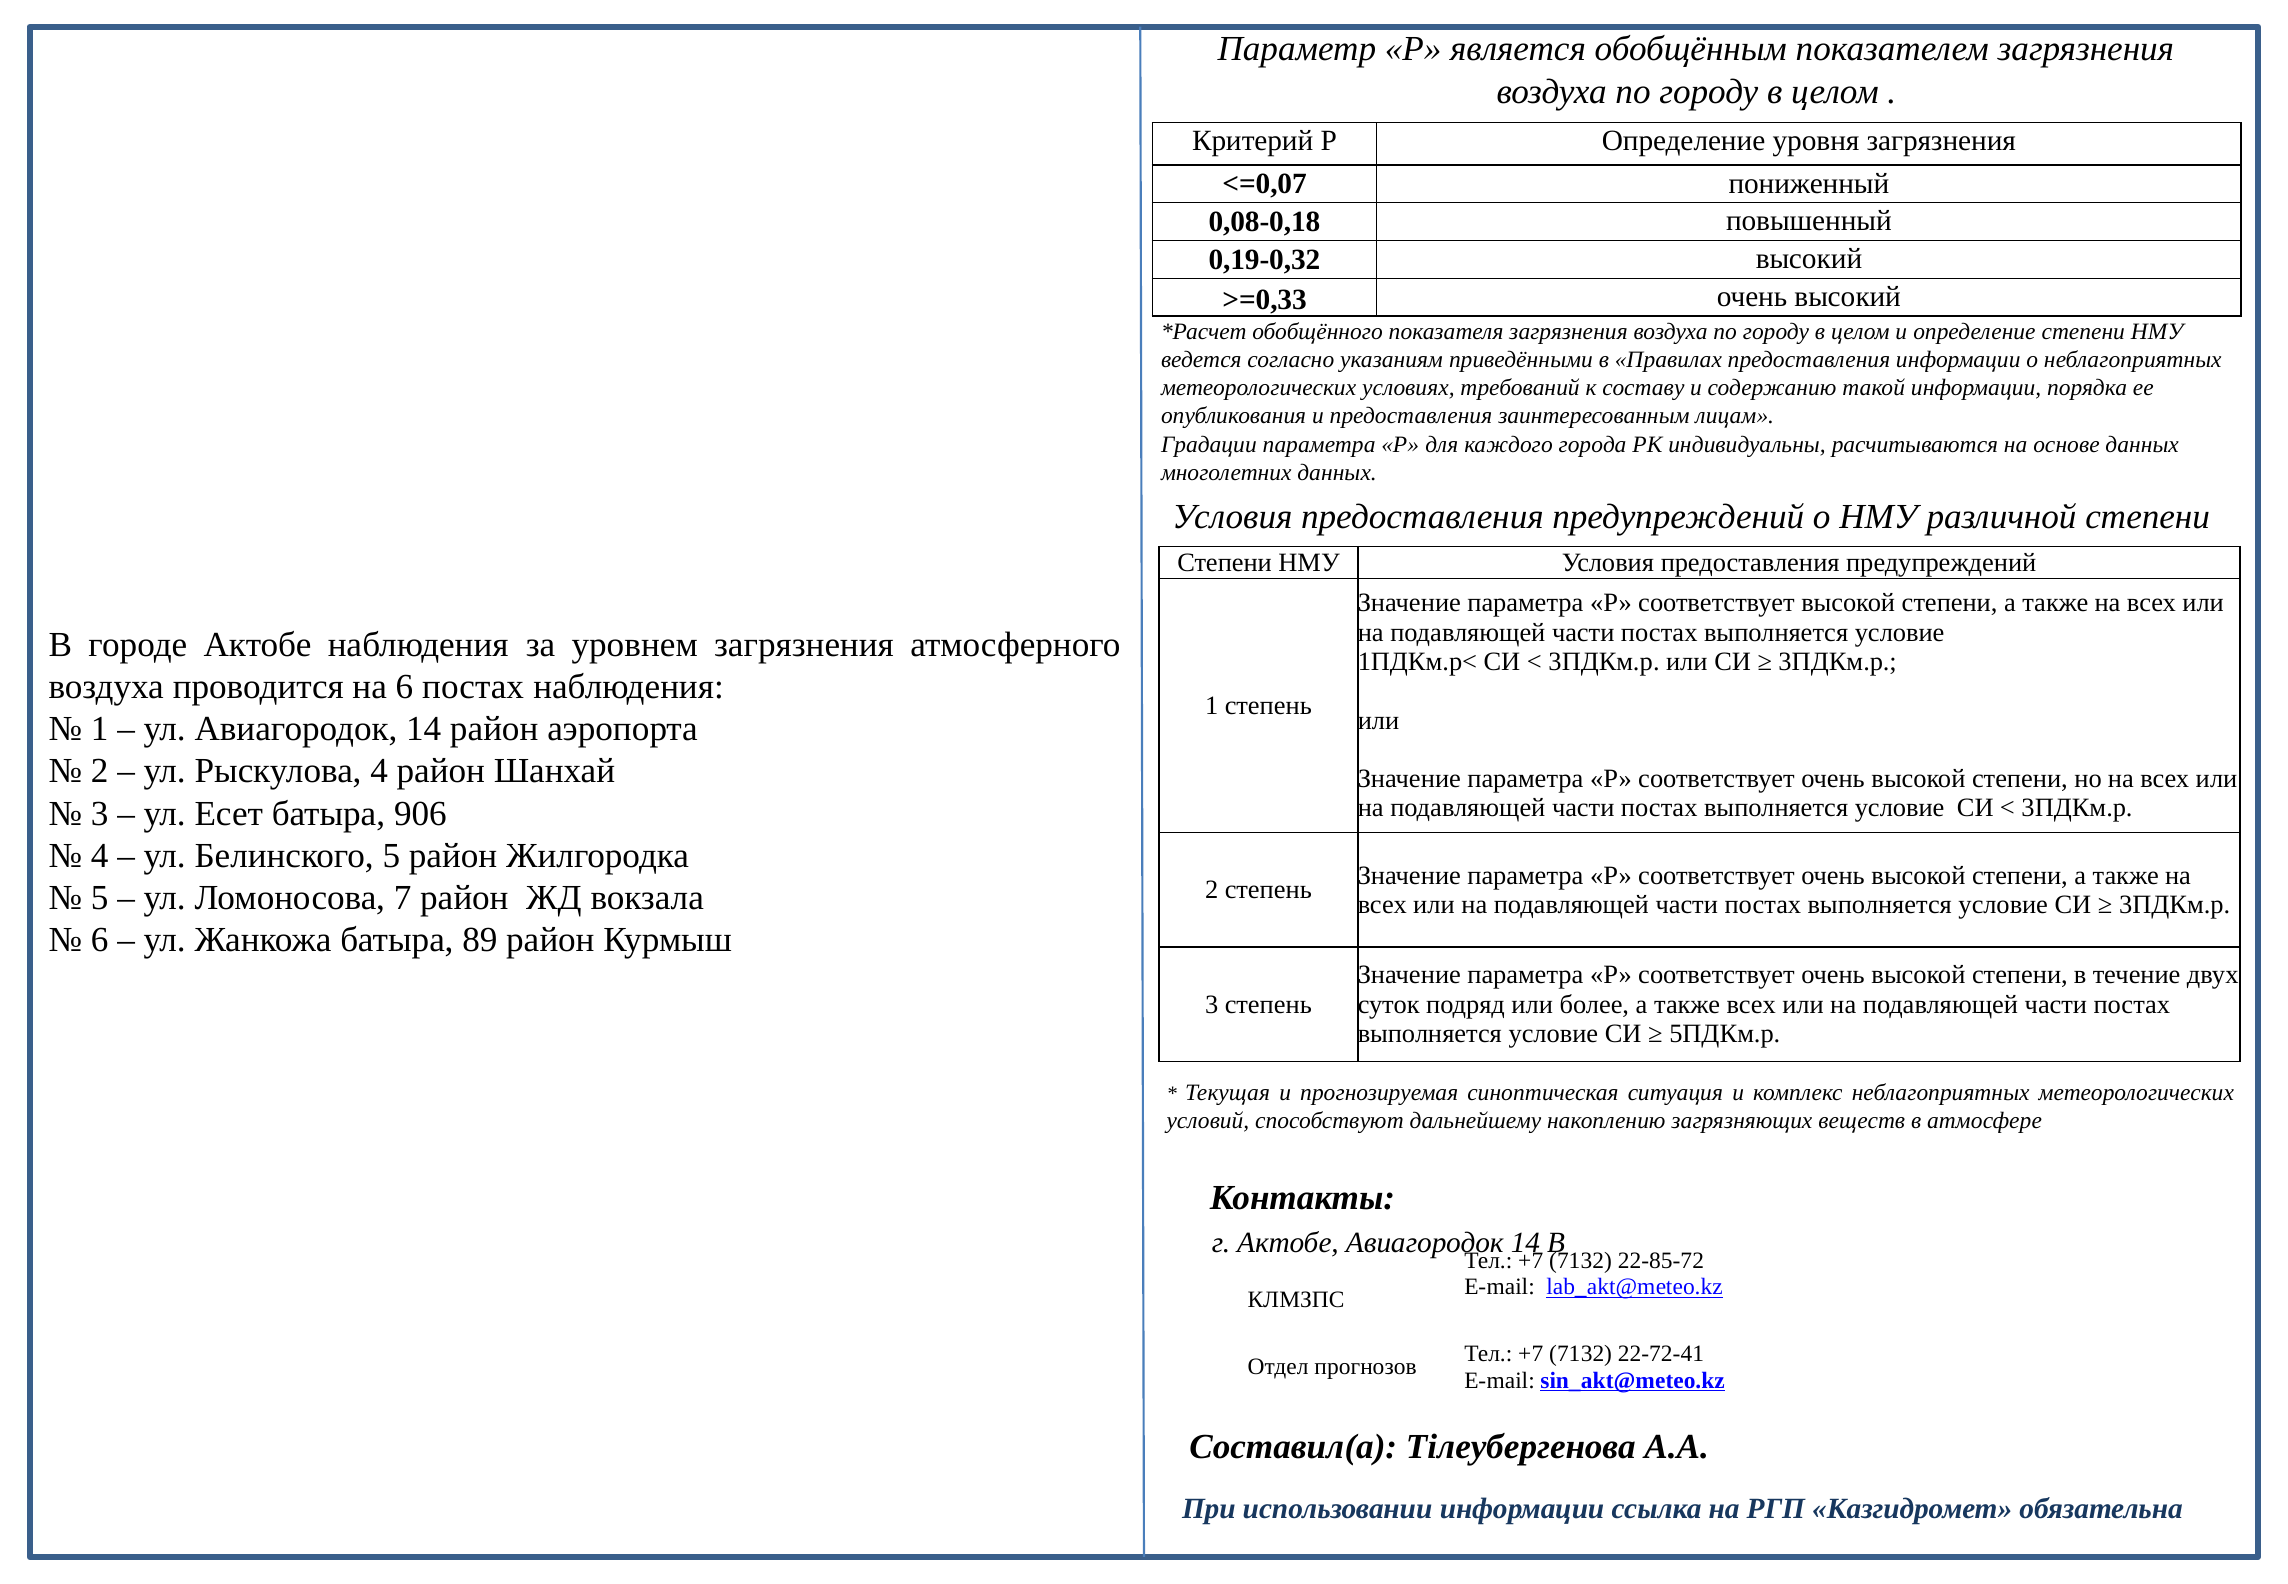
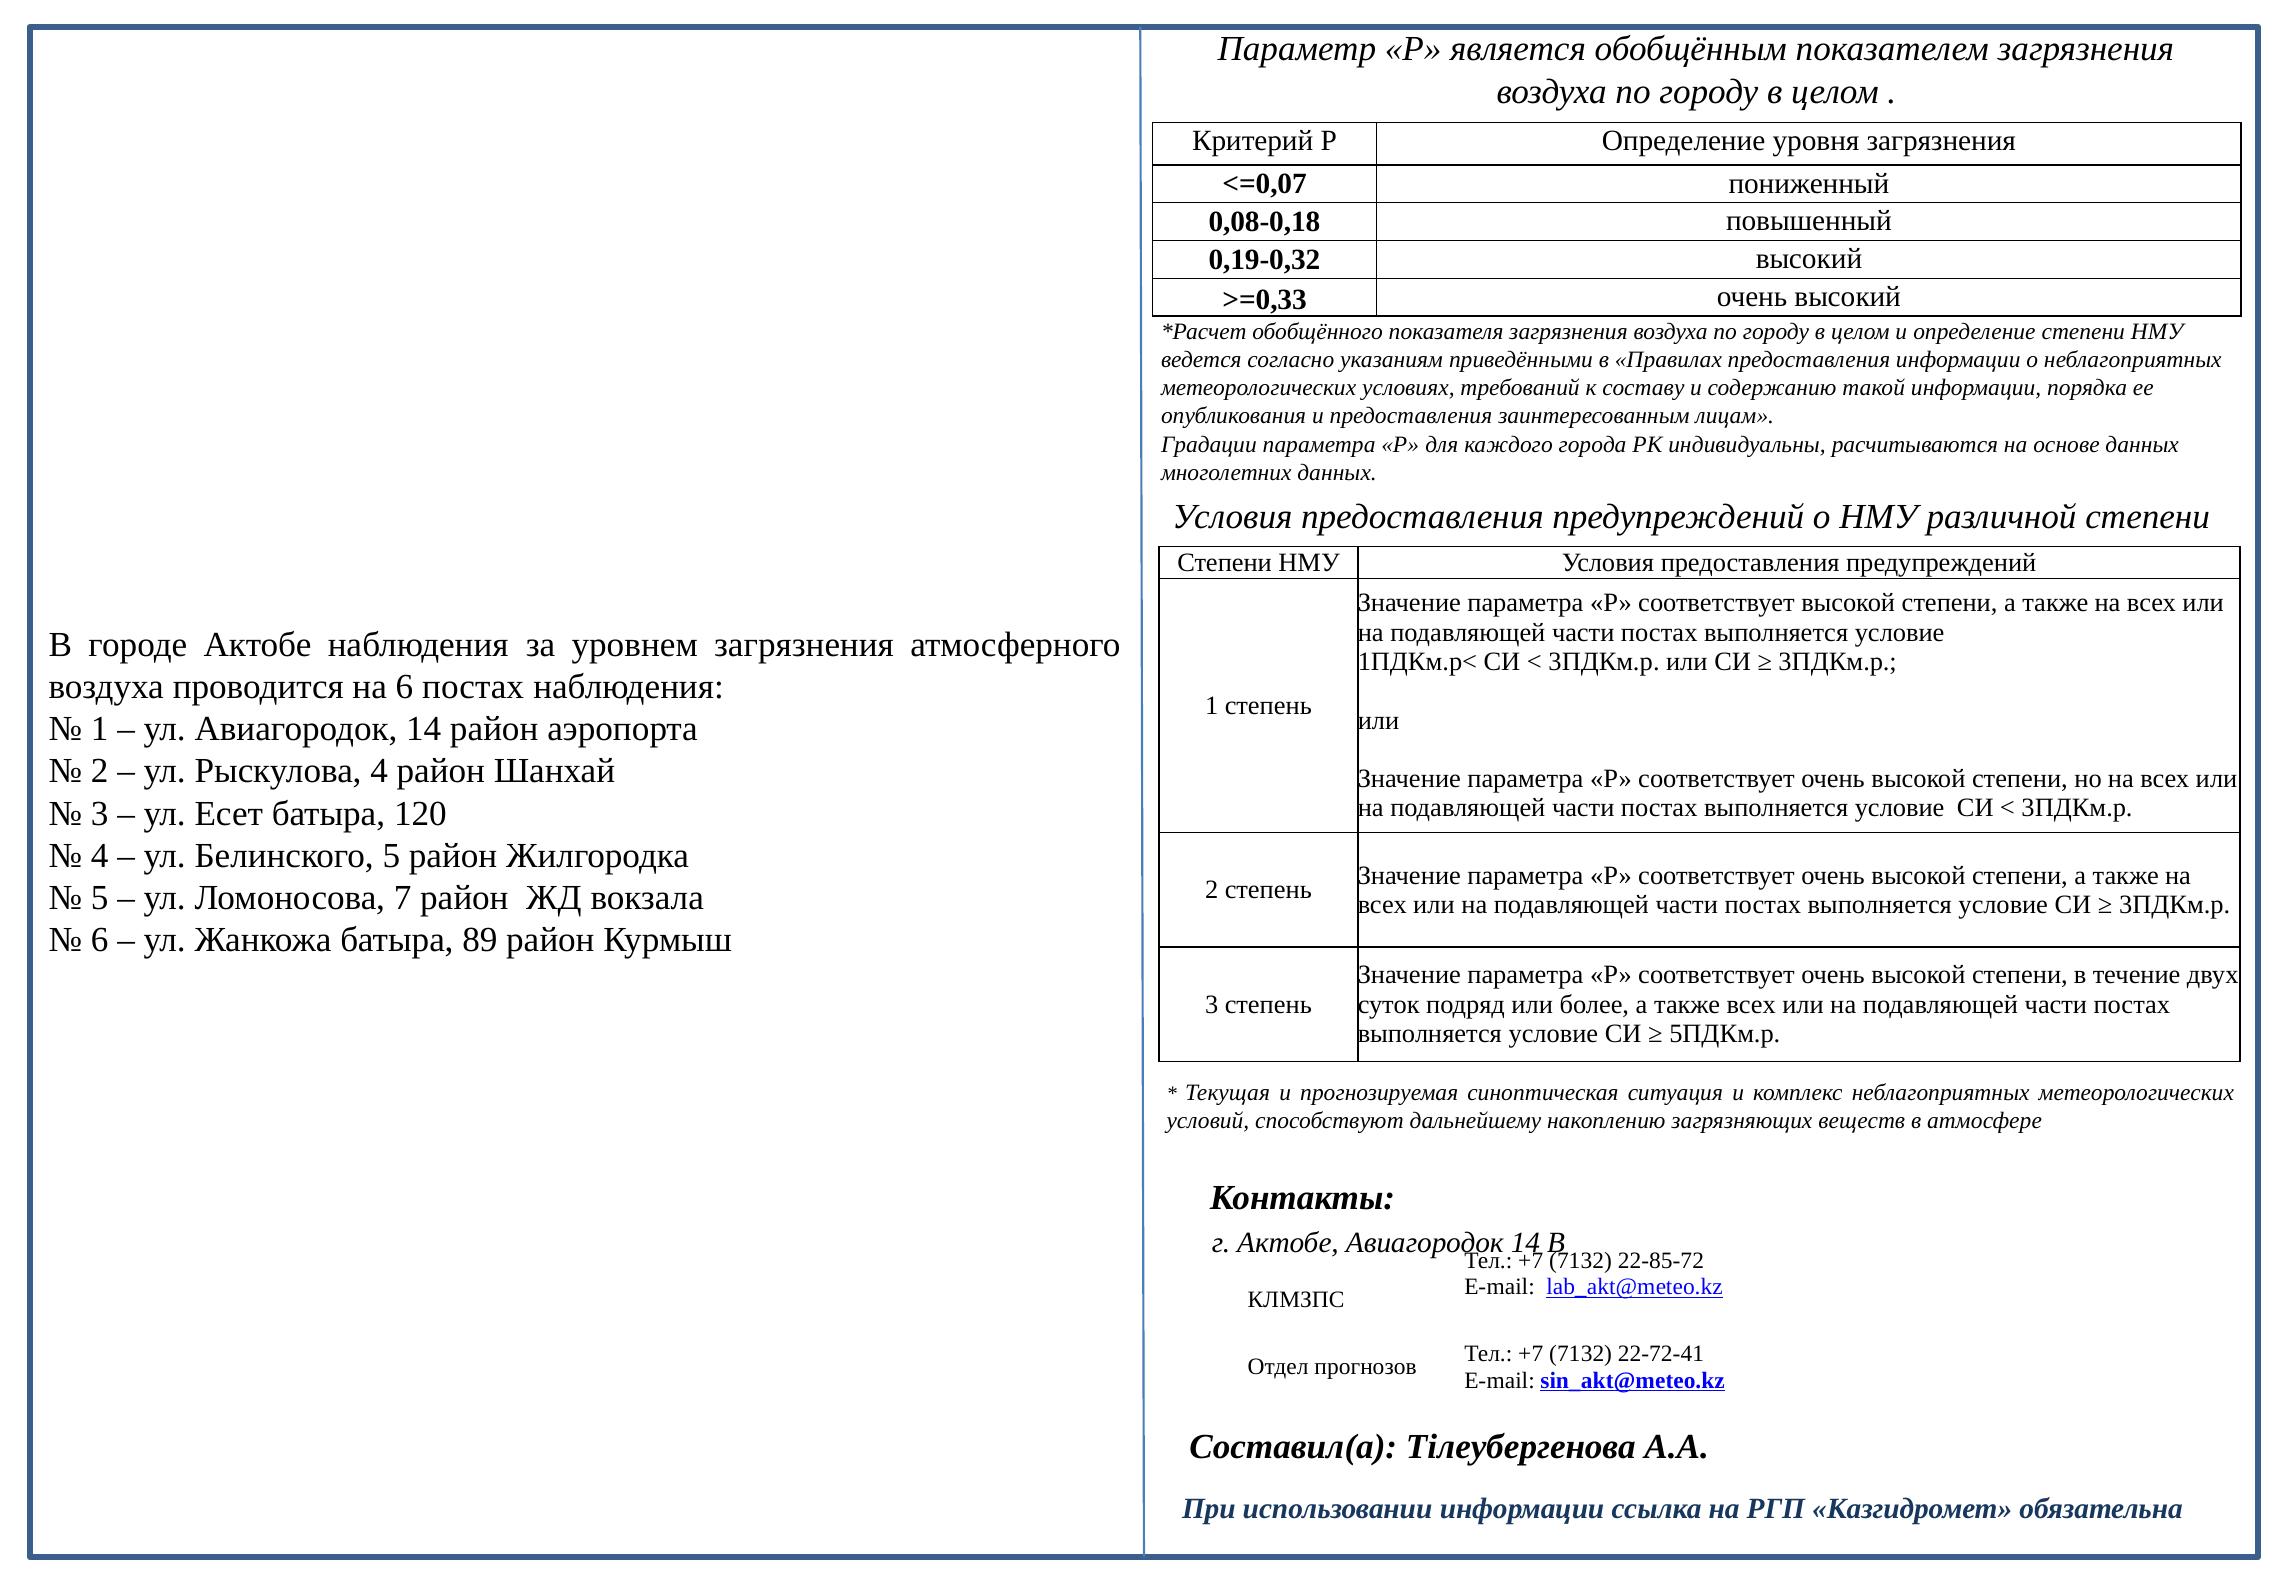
906: 906 -> 120 (420, 813)
